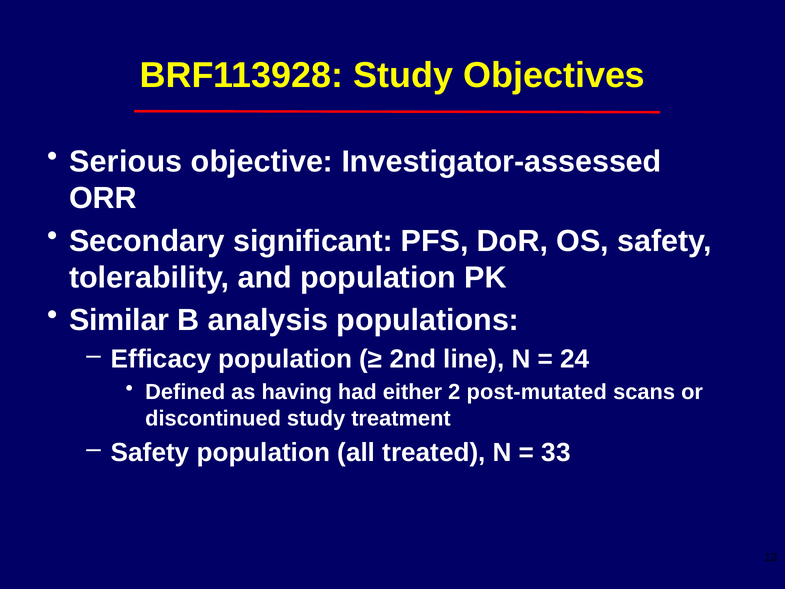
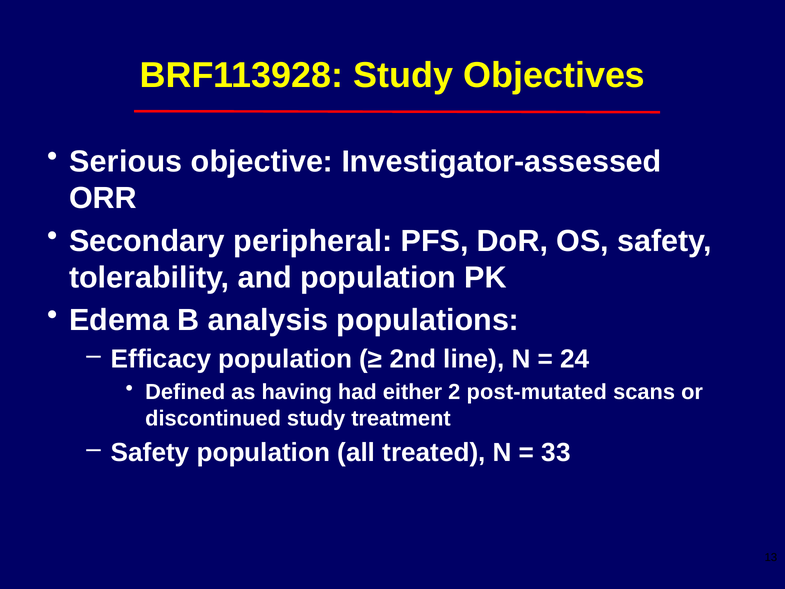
significant: significant -> peripheral (313, 241)
Similar: Similar -> Edema (119, 320)
